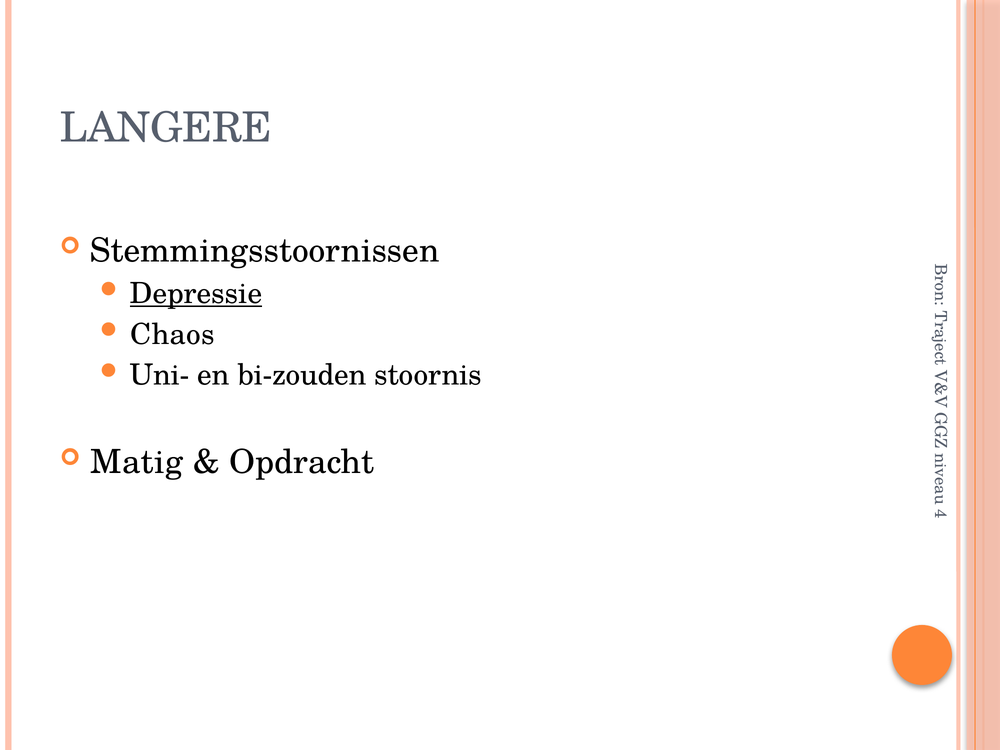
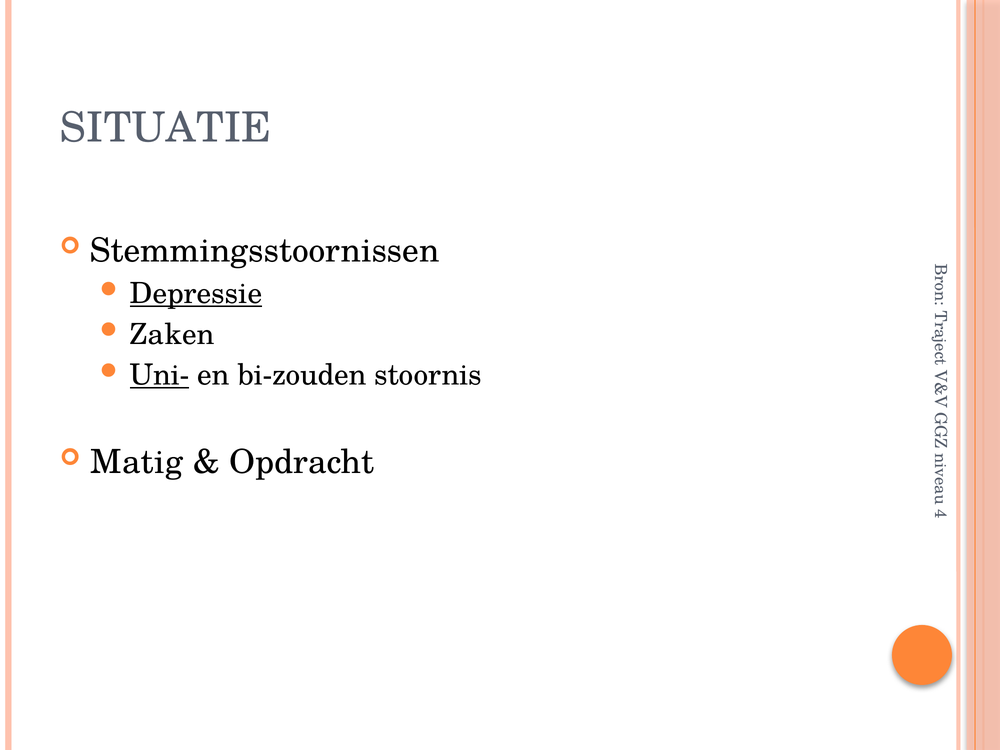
LANGERE: LANGERE -> SITUATIE (166, 128)
Chaos: Chaos -> Zaken (172, 334)
Uni- underline: none -> present (160, 375)
